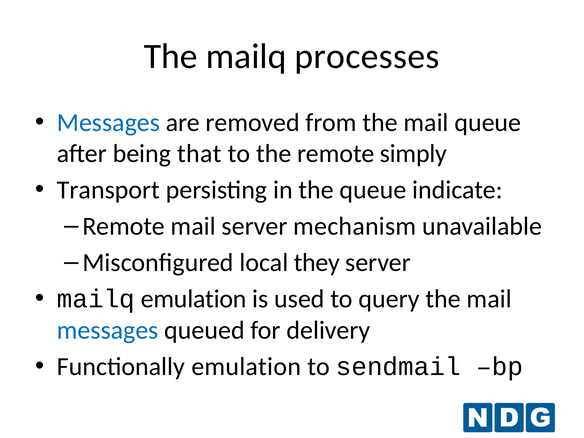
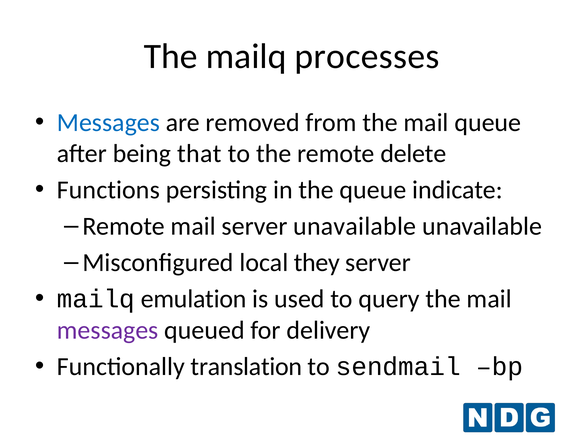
simply: simply -> delete (413, 154)
Transport: Transport -> Functions (108, 190)
server mechanism: mechanism -> unavailable (355, 226)
messages colour: blue -> purple (108, 330)
Functionally emulation: emulation -> translation (246, 367)
